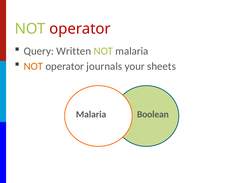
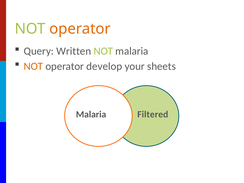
operator colour: red -> orange (80, 29)
journals: journals -> develop (104, 66)
Boolean: Boolean -> Filtered (153, 114)
